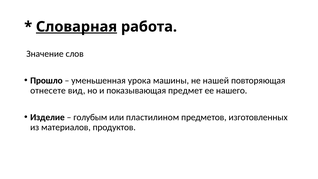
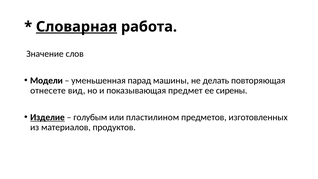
Прошло: Прошло -> Модели (46, 80)
урока: урока -> парад (139, 80)
нашей: нашей -> делать (216, 80)
нашего: нашего -> сирены (232, 90)
Изделие underline: none -> present (47, 117)
